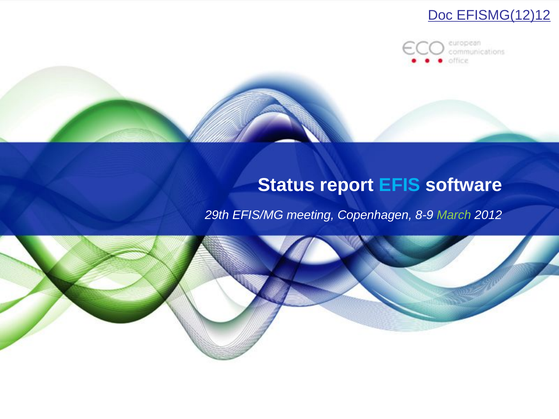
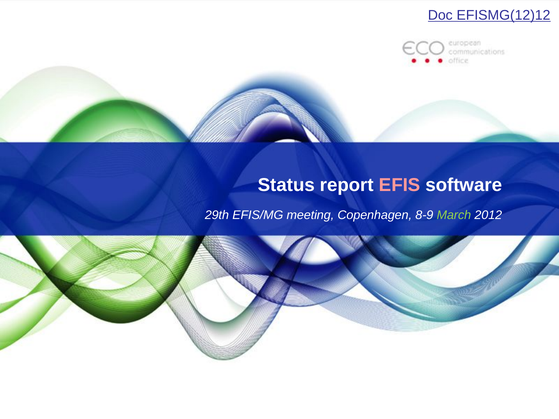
EFIS colour: light blue -> pink (400, 185)
